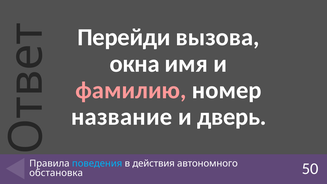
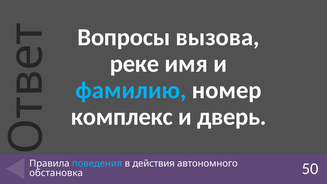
Перейди: Перейди -> Вопросы (124, 37)
окна: окна -> реке (135, 64)
фамилию colour: pink -> light blue (131, 90)
название: название -> комплекс (122, 117)
